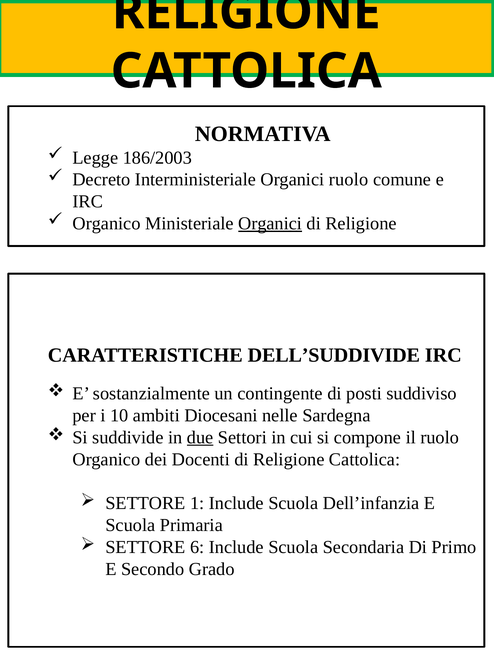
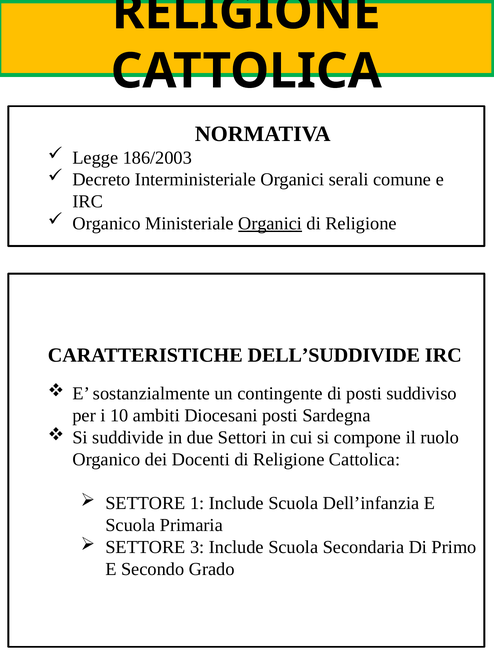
Organici ruolo: ruolo -> serali (349, 180)
Diocesani nelle: nelle -> posti (280, 416)
due underline: present -> none (200, 438)
6: 6 -> 3 (197, 548)
